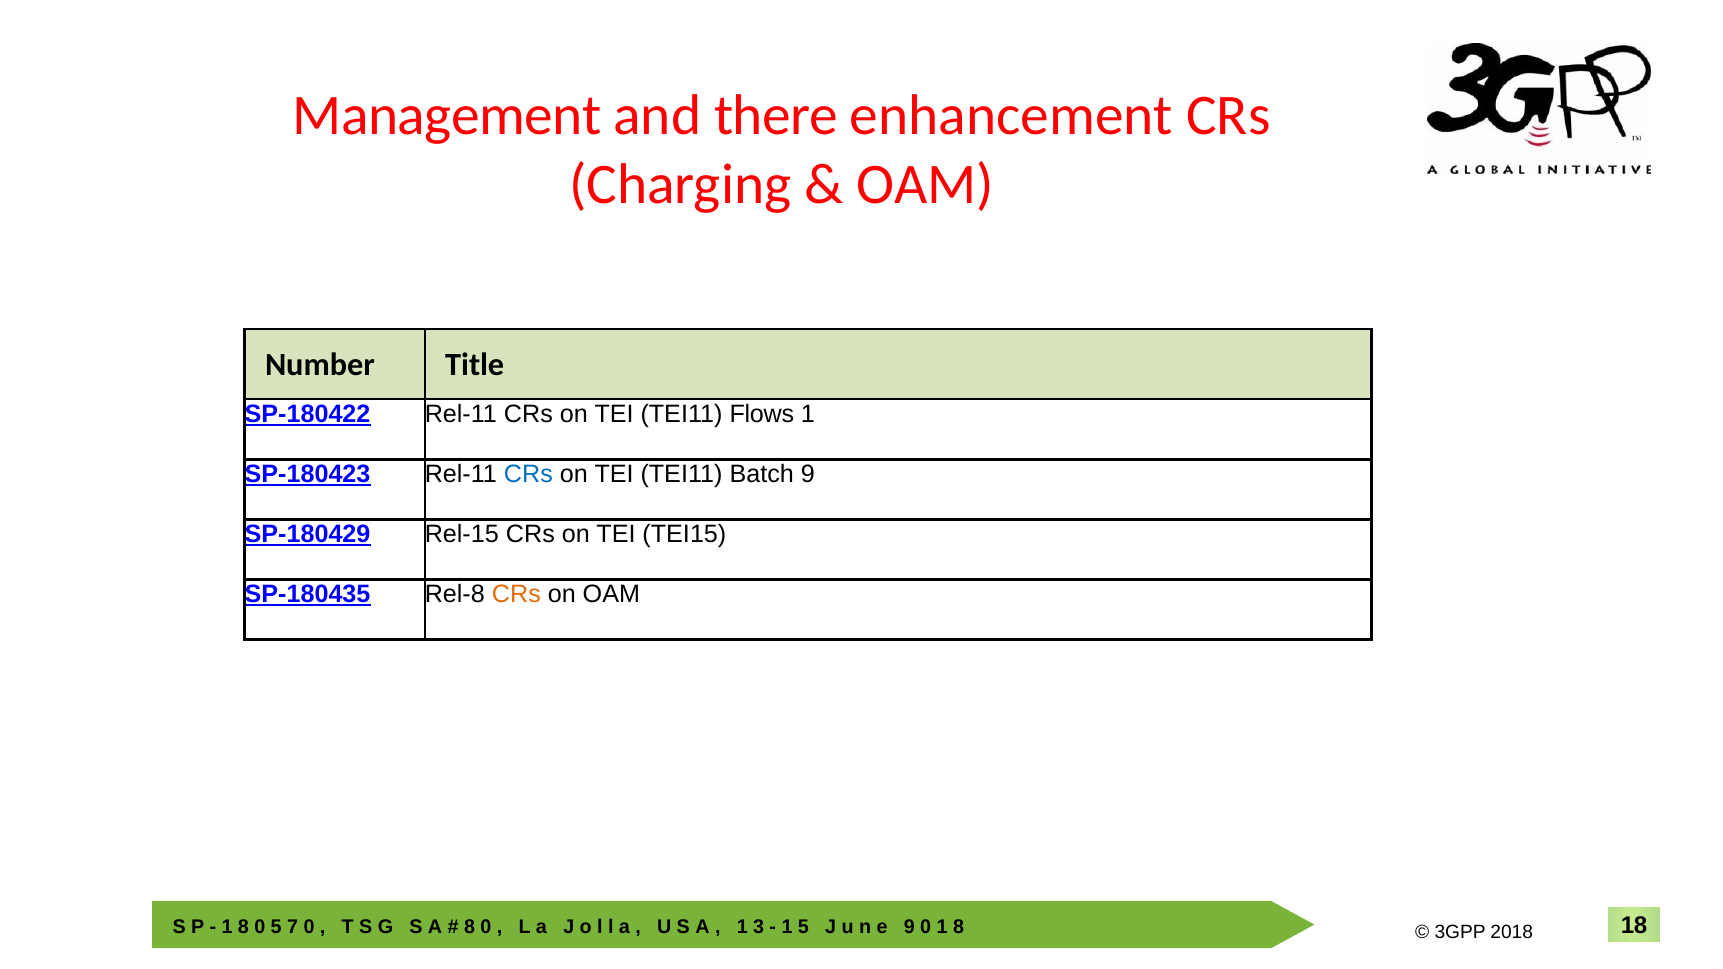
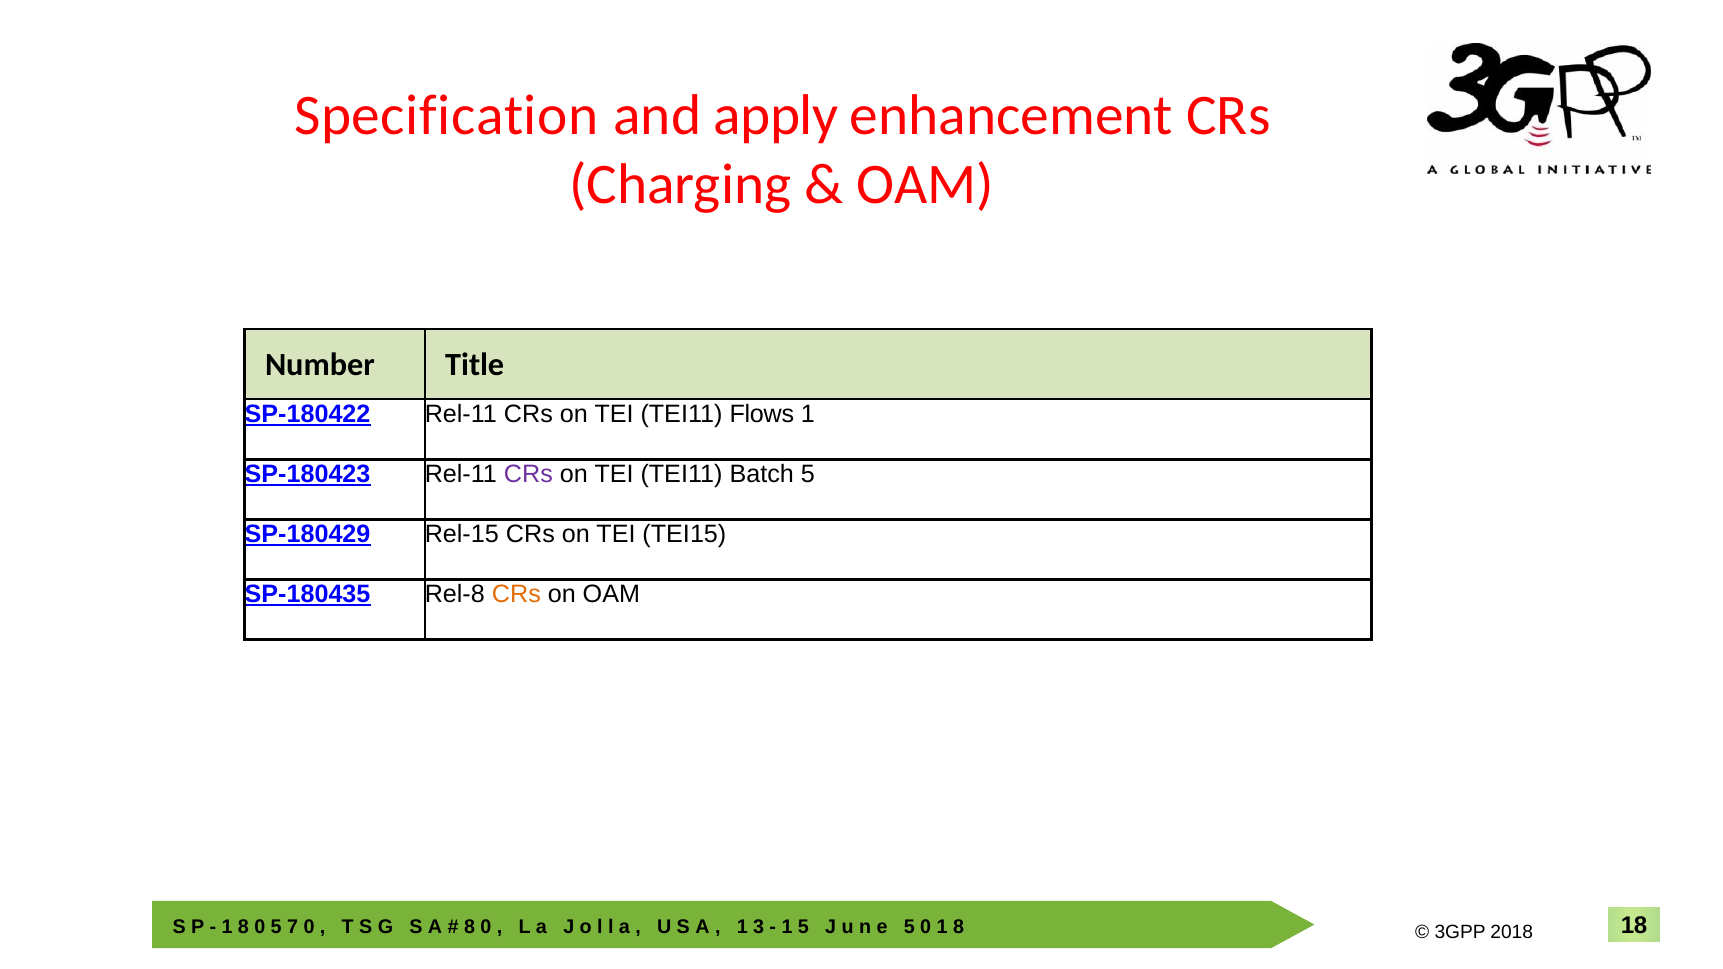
Management: Management -> Specification (446, 115)
there: there -> apply (776, 115)
CRs colour: blue -> purple (528, 474)
Batch 9: 9 -> 5 (808, 474)
9: 9 -> 5 (909, 927)
